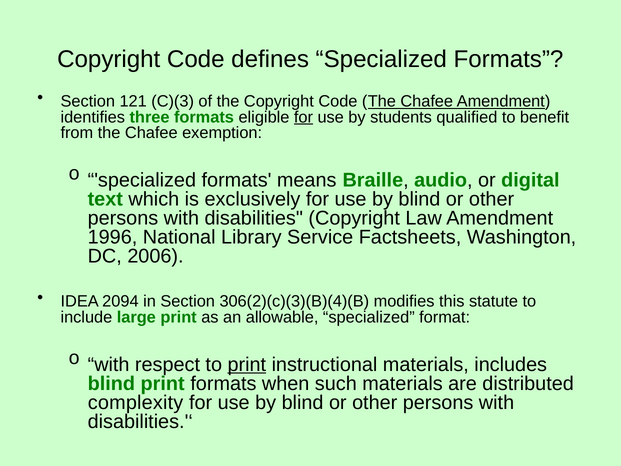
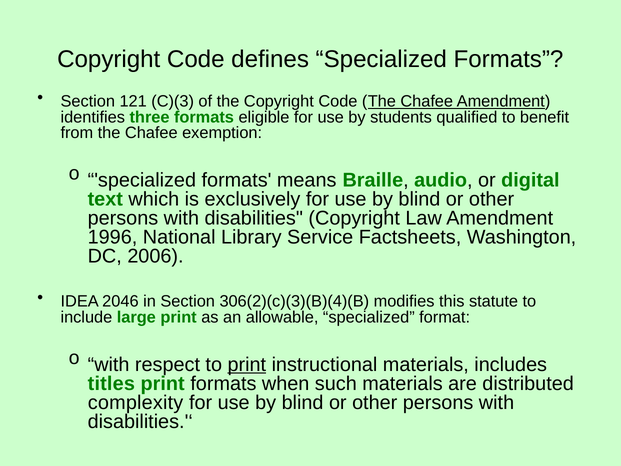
for underline: present -> none (303, 117)
2094: 2094 -> 2046 (120, 301)
blind: blind -> titles (111, 383)
